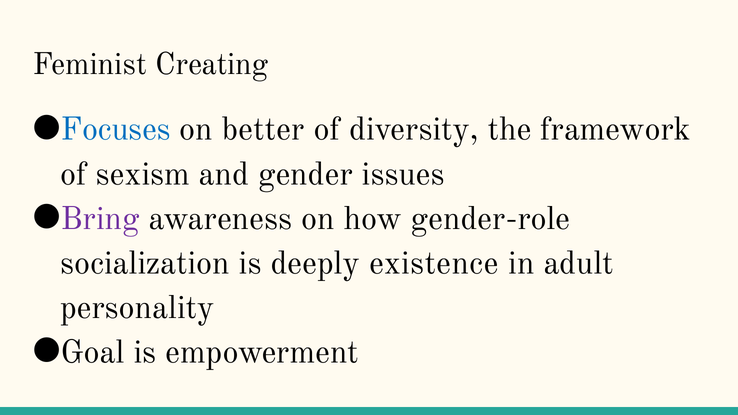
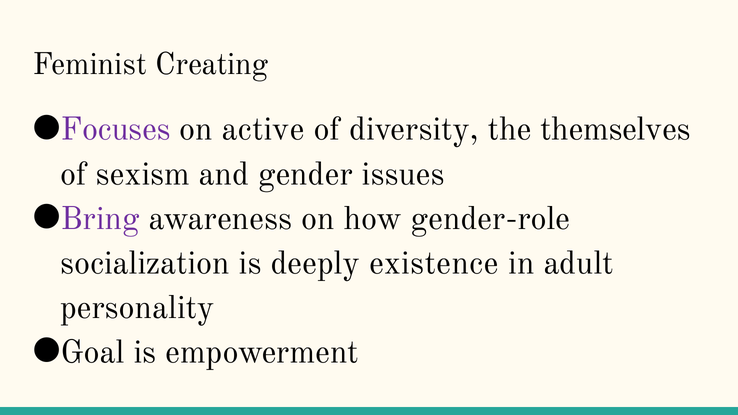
Focuses colour: blue -> purple (116, 129)
better: better -> active (263, 129)
framework: framework -> themselves (616, 129)
